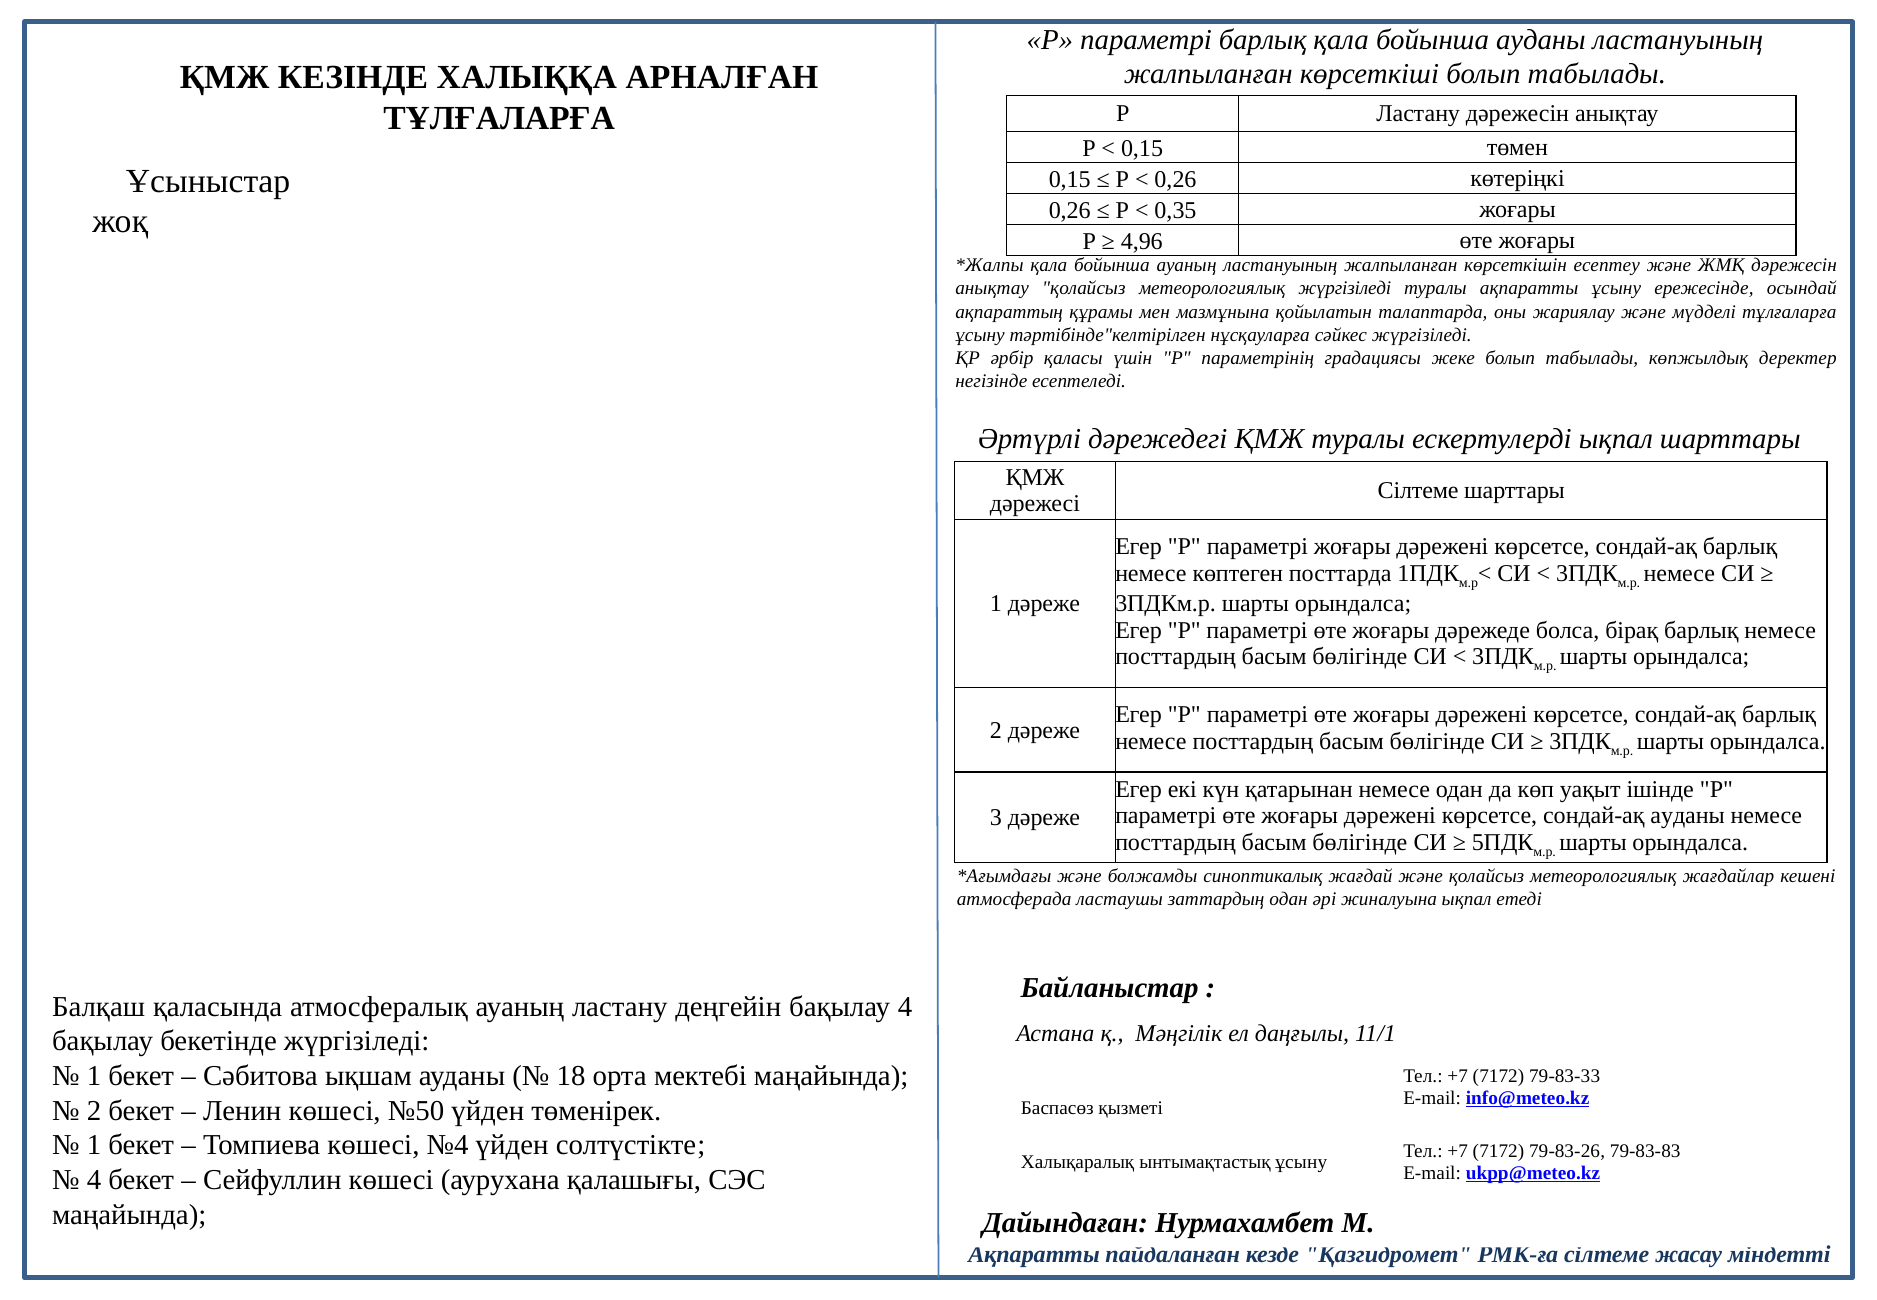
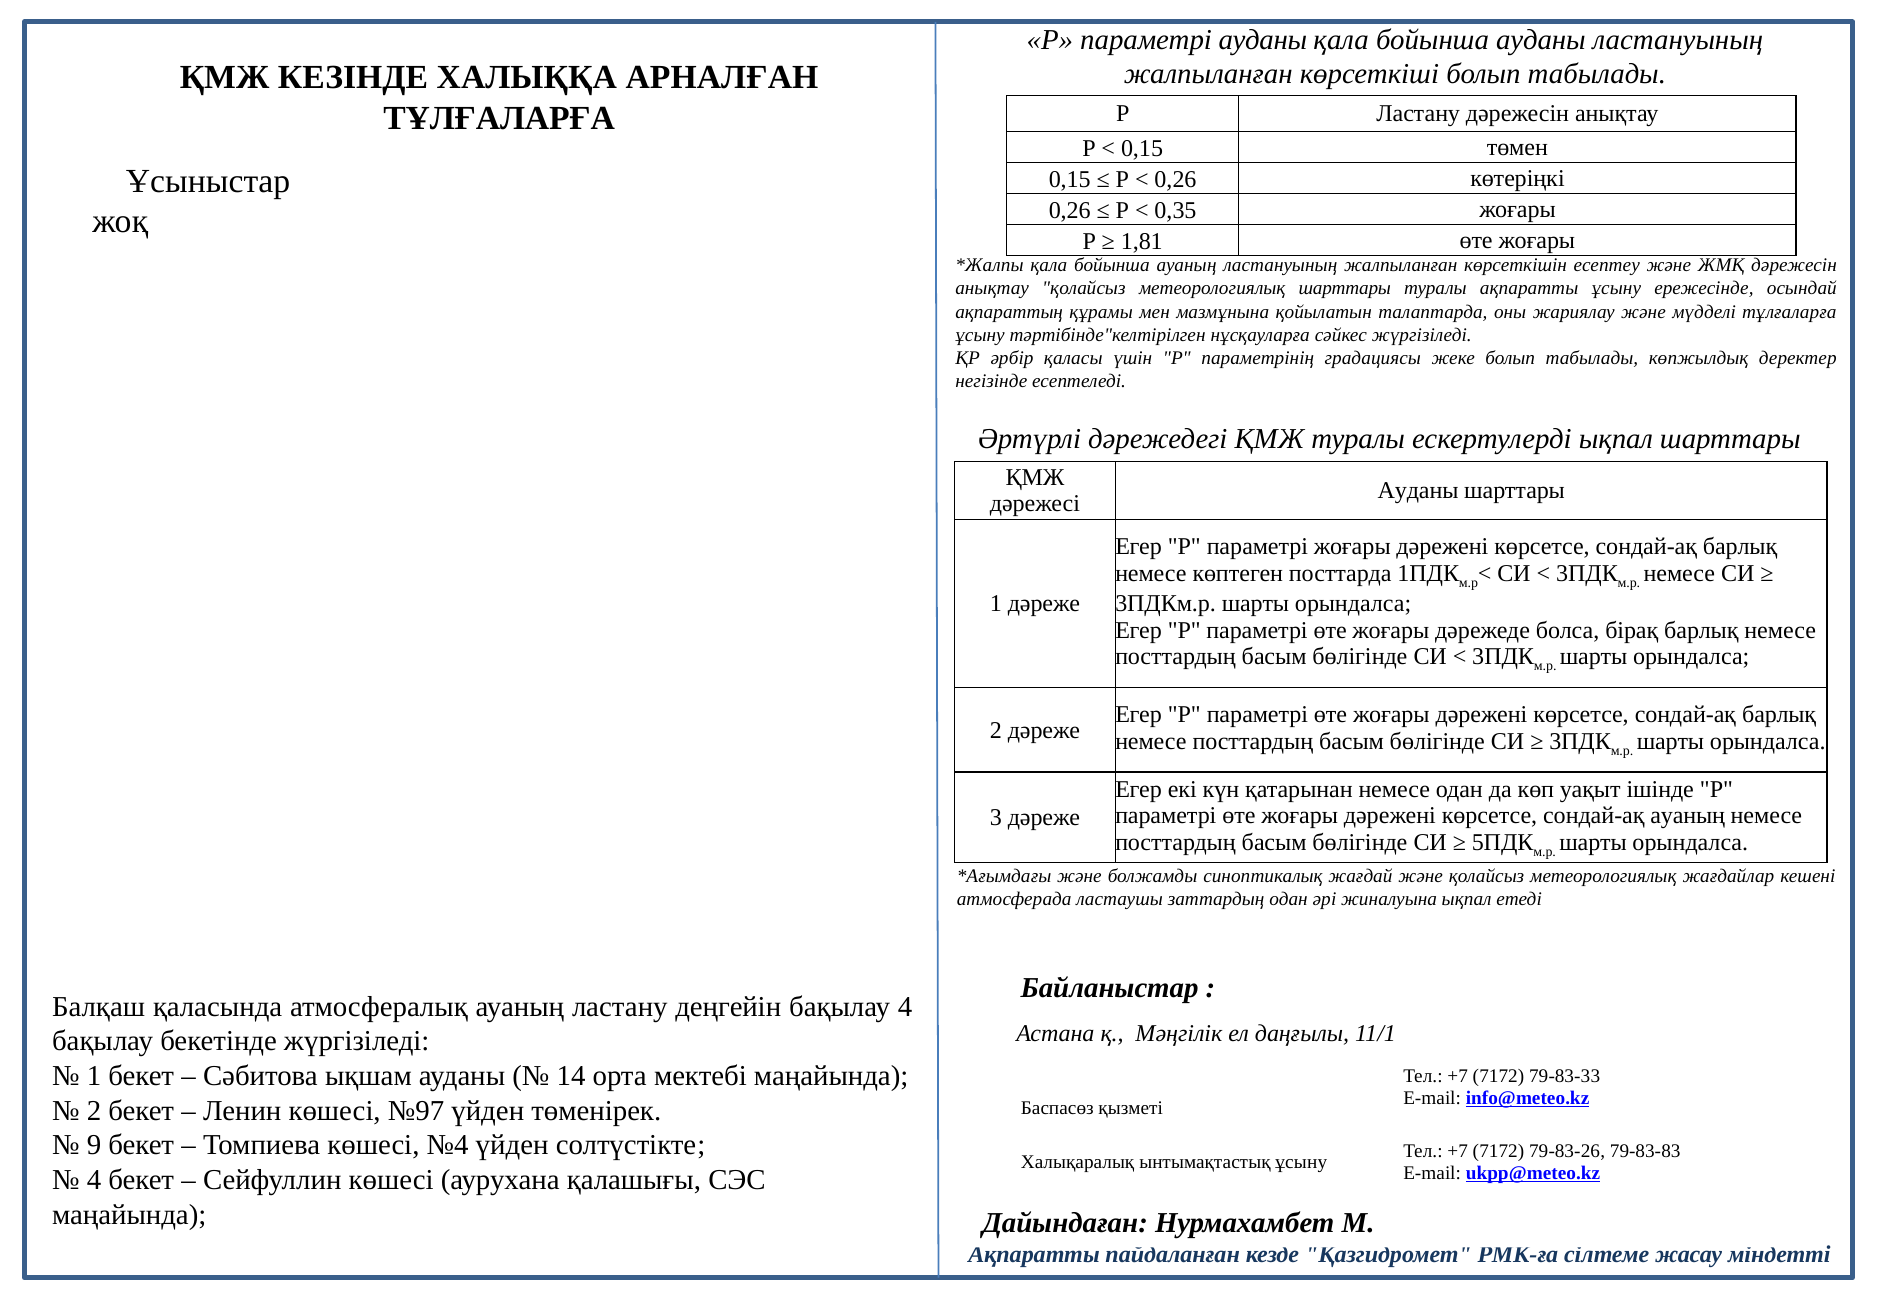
параметрі барлық: барлық -> ауданы (1263, 40)
4,96: 4,96 -> 1,81 (1142, 241)
метеорологиялық жүргізіледі: жүргізіледі -> шарттары (1345, 288)
Сілтеме: Сілтеме -> Ауданы (1418, 491)
сондай-ақ ауданы: ауданы -> ауаның (1688, 815)
18: 18 -> 14 (571, 1075)
№50: №50 -> №97 (416, 1110)
1: 1 -> 9 (94, 1145)
